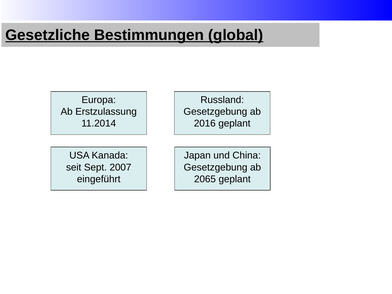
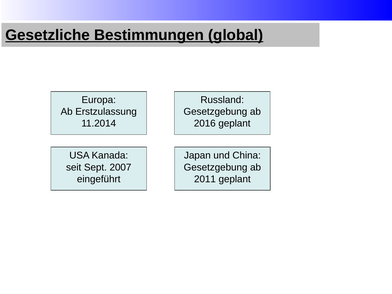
2065: 2065 -> 2011 (205, 179)
